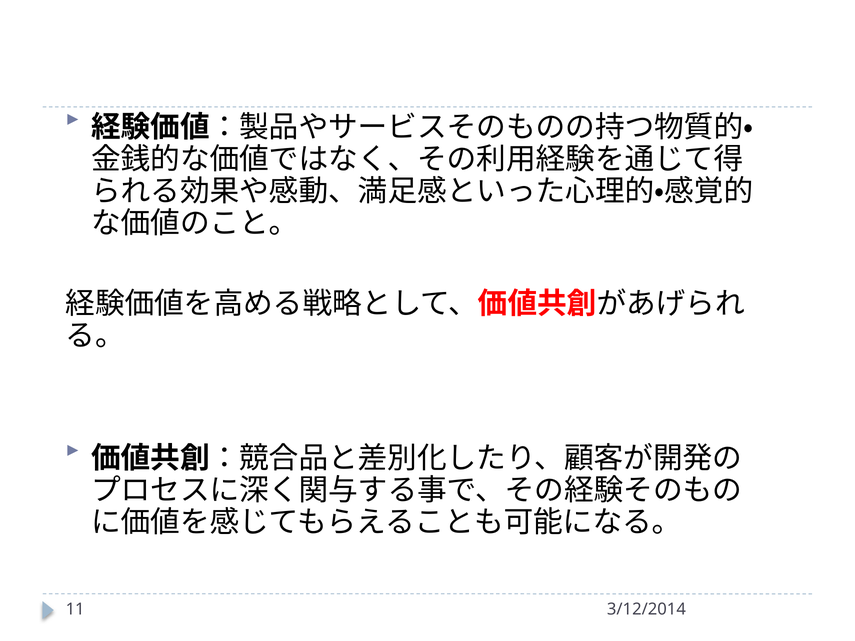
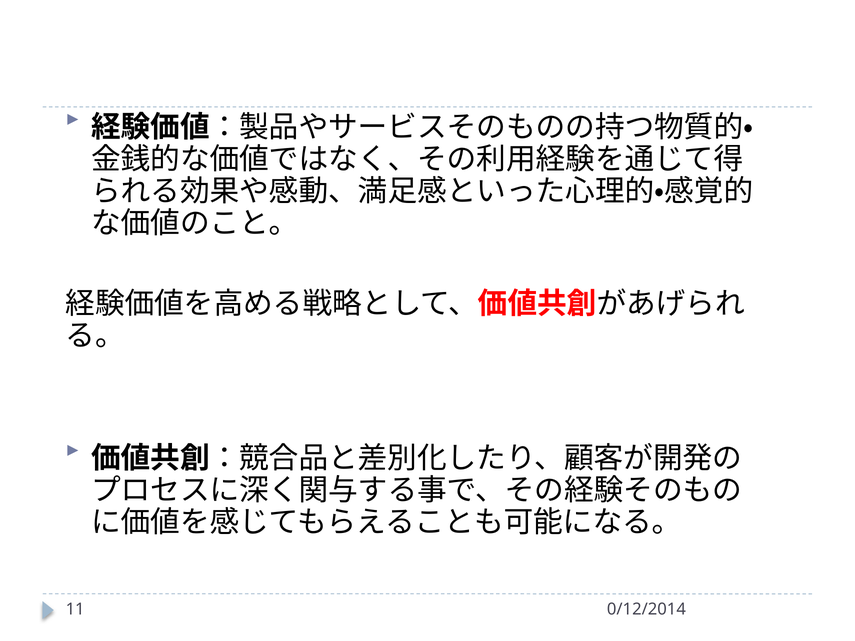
3/12/2014: 3/12/2014 -> 0/12/2014 (646, 610)
